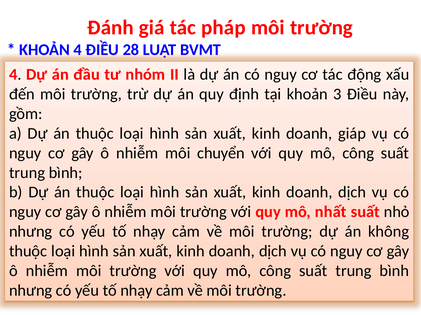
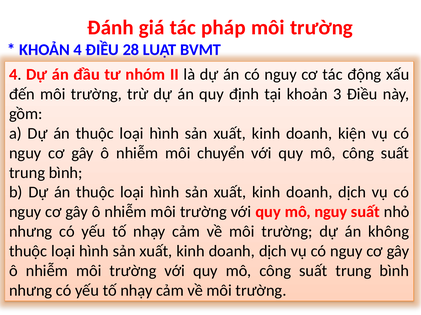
giáp: giáp -> kiện (352, 134)
mô nhất: nhất -> nguy (331, 212)
